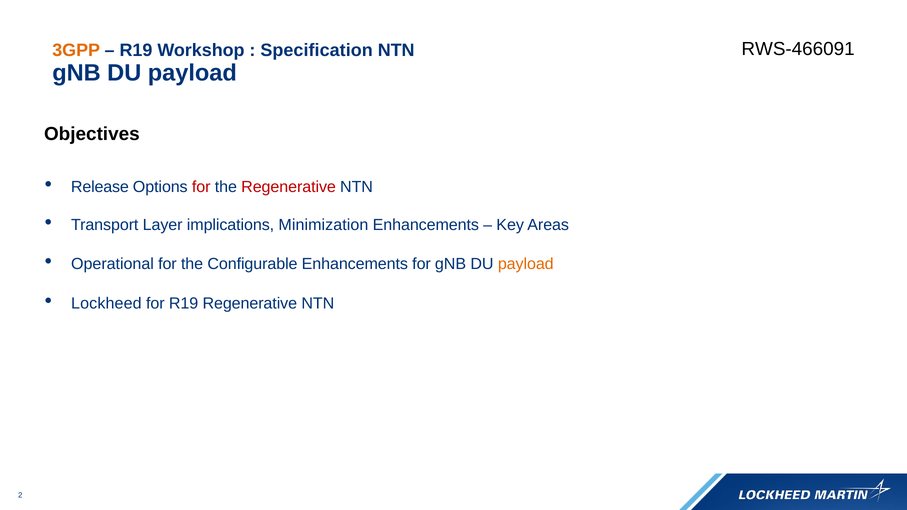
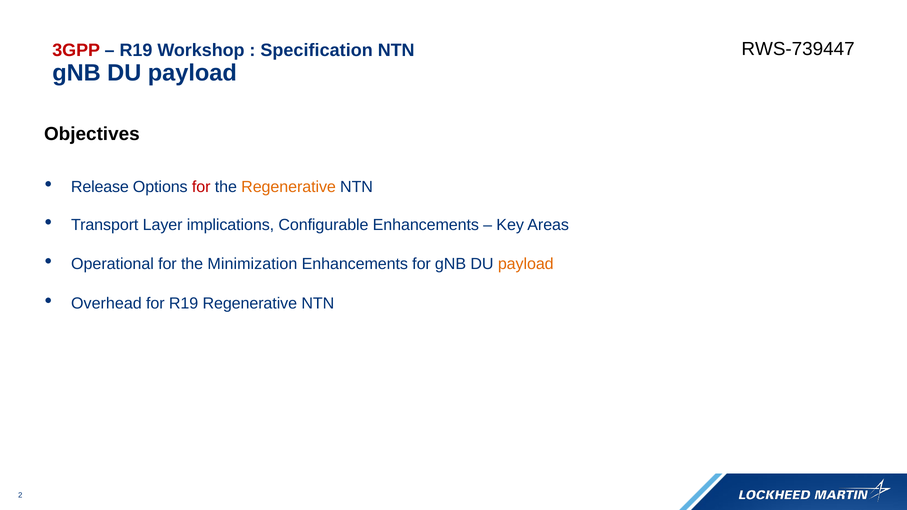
RWS-466091: RWS-466091 -> RWS-739447 (798, 49)
3GPP colour: orange -> red (76, 50)
Regenerative colour: red -> orange (289, 187)
Minimization: Minimization -> Configurable (323, 225)
Configurable: Configurable -> Minimization (252, 264)
Lockheed: Lockheed -> Overhead (106, 303)
